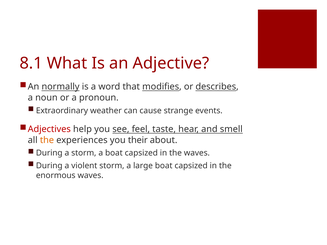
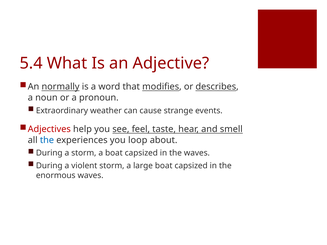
8.1: 8.1 -> 5.4 (31, 63)
the colour: orange -> blue (47, 140)
their: their -> loop (138, 140)
